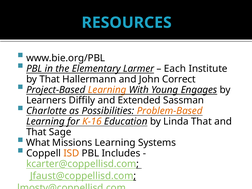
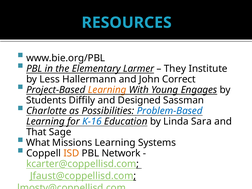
Each: Each -> They (175, 69)
by That: That -> Less (50, 79)
Learners: Learners -> Students (46, 100)
Extended: Extended -> Designed (139, 100)
Problem-Based colour: orange -> blue (170, 111)
K-16 colour: orange -> blue (92, 122)
Linda That: That -> Sara (201, 122)
Includes: Includes -> Network (121, 153)
